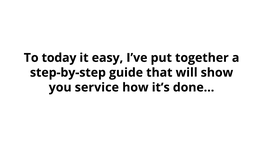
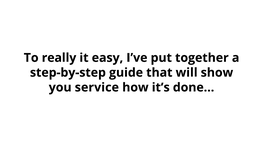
today: today -> really (59, 58)
